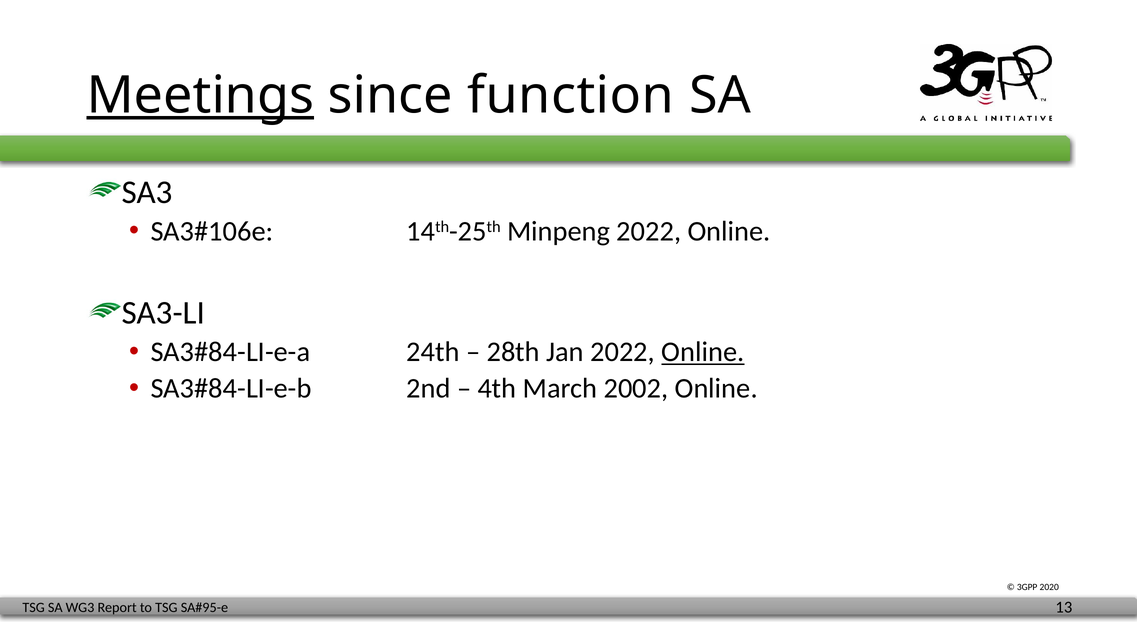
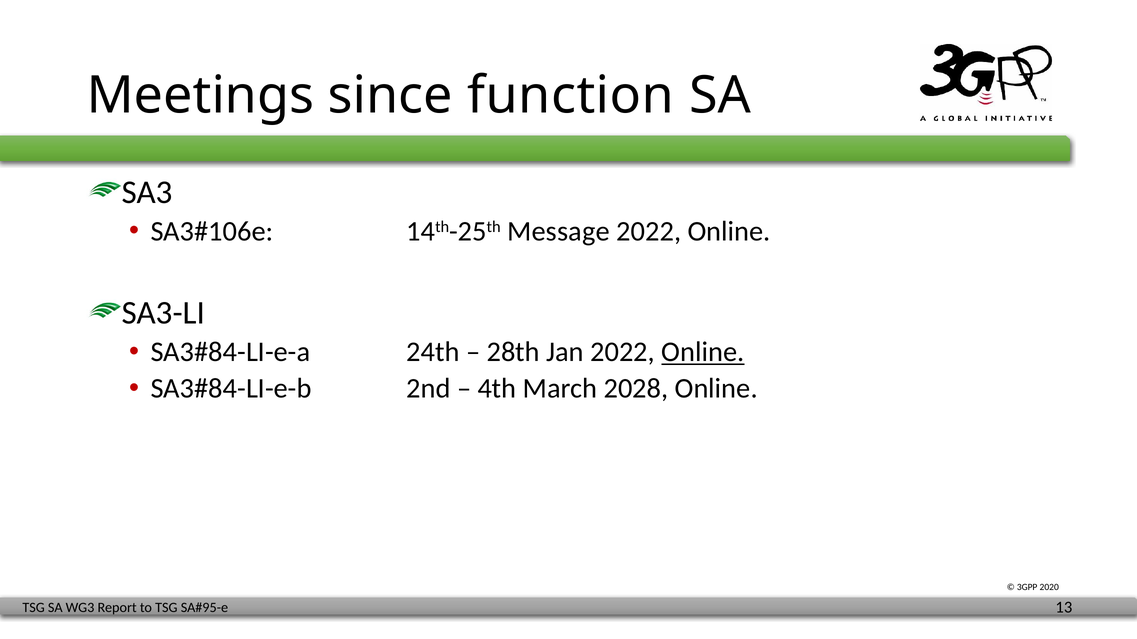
Meetings underline: present -> none (200, 96)
Minpeng: Minpeng -> Message (559, 231)
2002: 2002 -> 2028 (636, 389)
